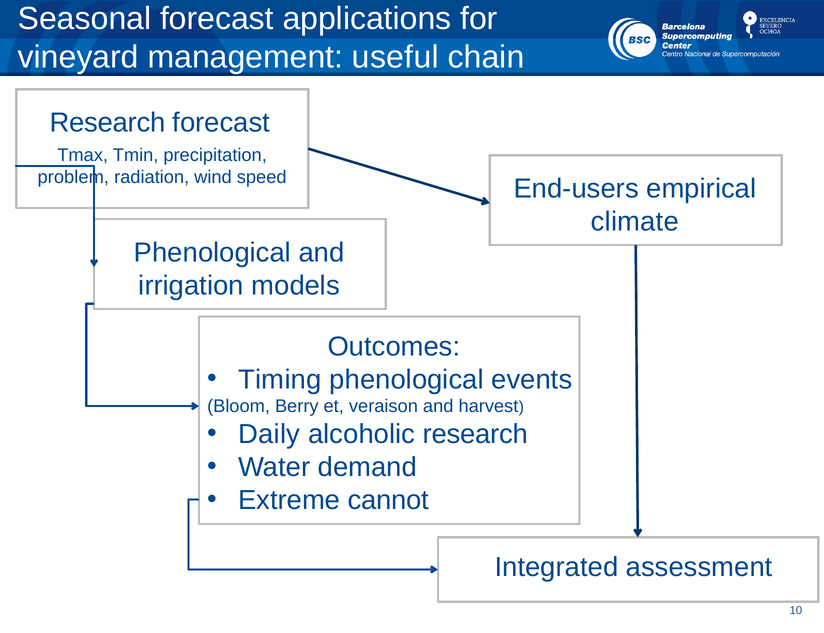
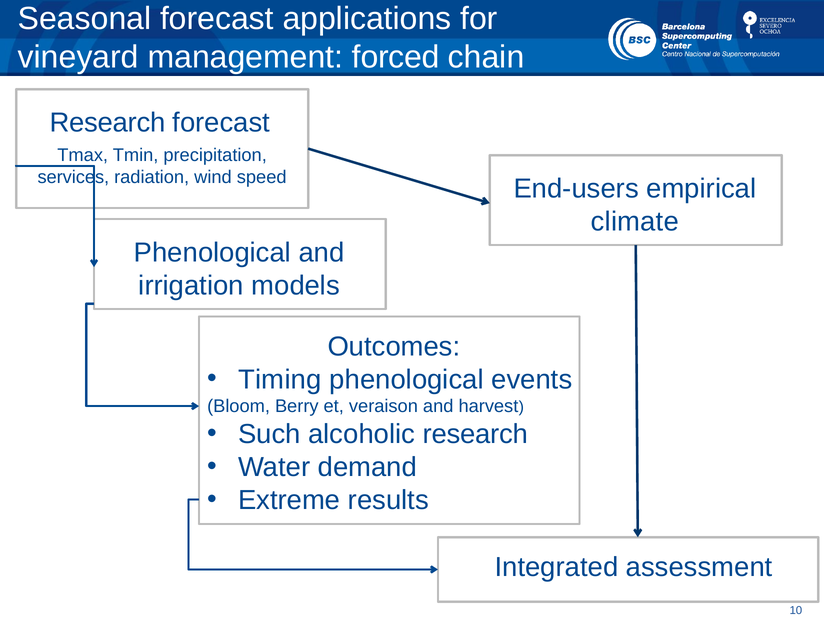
useful: useful -> forced (396, 57)
problem: problem -> services (73, 177)
Daily: Daily -> Such (269, 434)
cannot: cannot -> results (388, 500)
